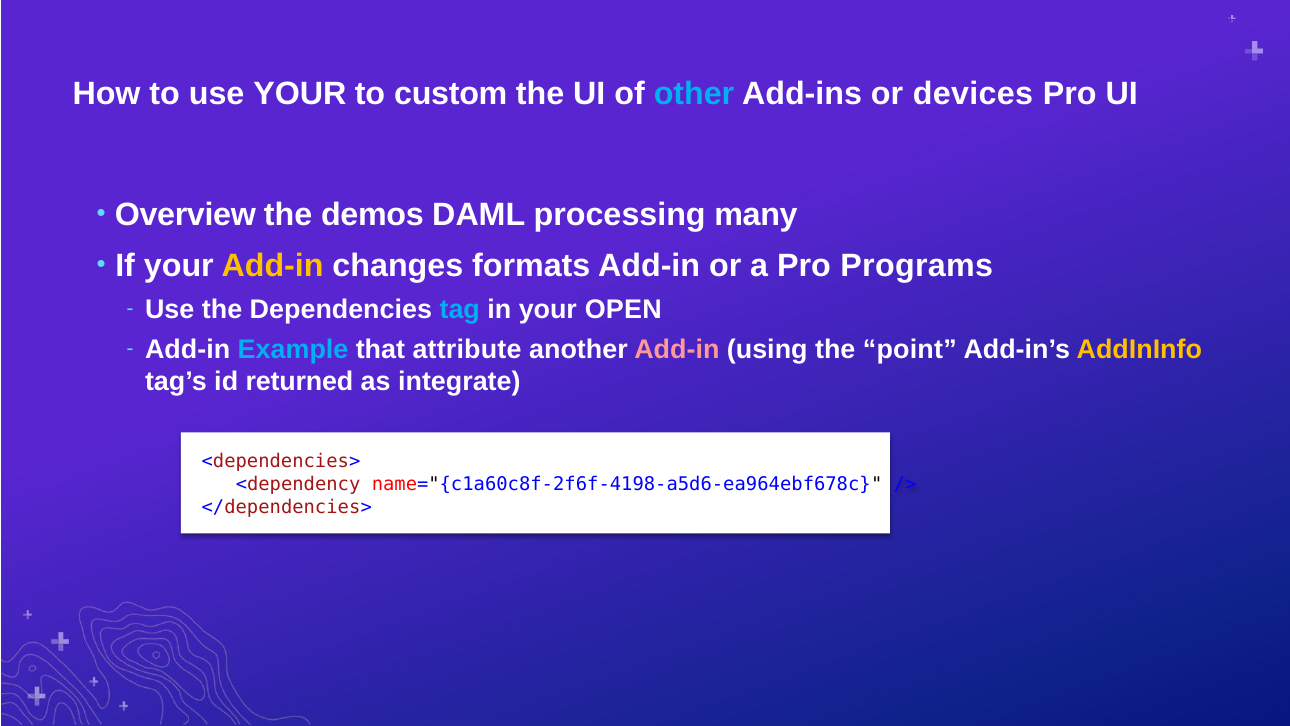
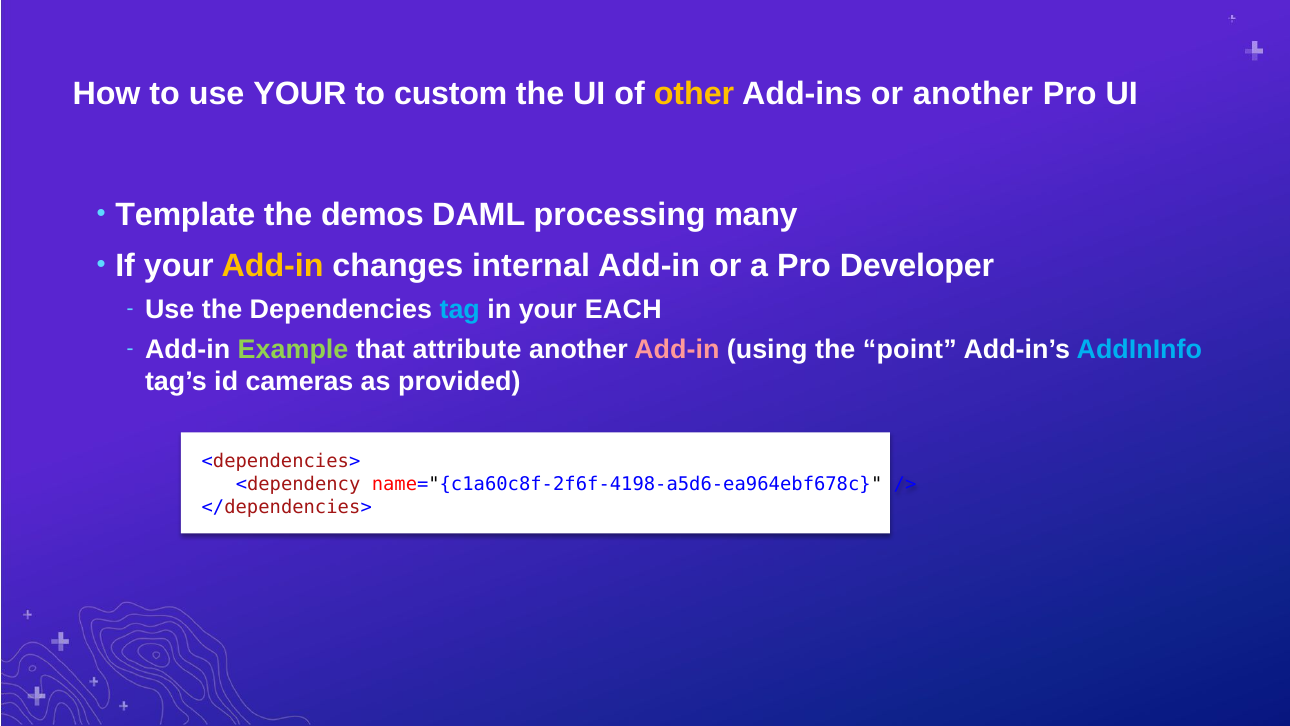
other colour: light blue -> yellow (694, 94)
or devices: devices -> another (973, 94)
Overview: Overview -> Template (185, 215)
formats: formats -> internal (531, 266)
Programs: Programs -> Developer (917, 266)
OPEN: OPEN -> EACH (623, 309)
Example colour: light blue -> light green (293, 349)
AddInInfo colour: yellow -> light blue (1139, 349)
returned: returned -> cameras (300, 382)
integrate: integrate -> provided (459, 382)
